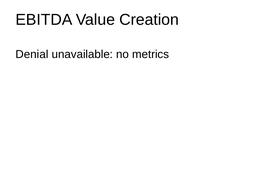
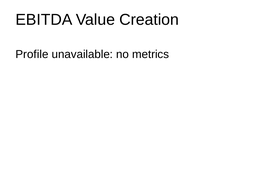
Denial: Denial -> Profile (32, 54)
